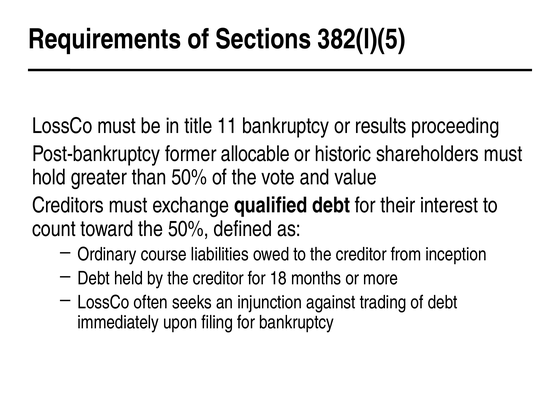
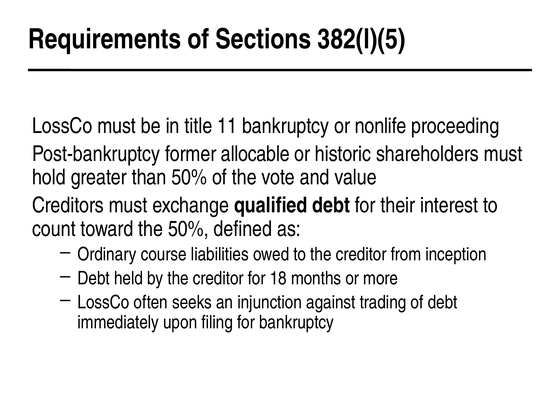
results: results -> nonlife (381, 126)
